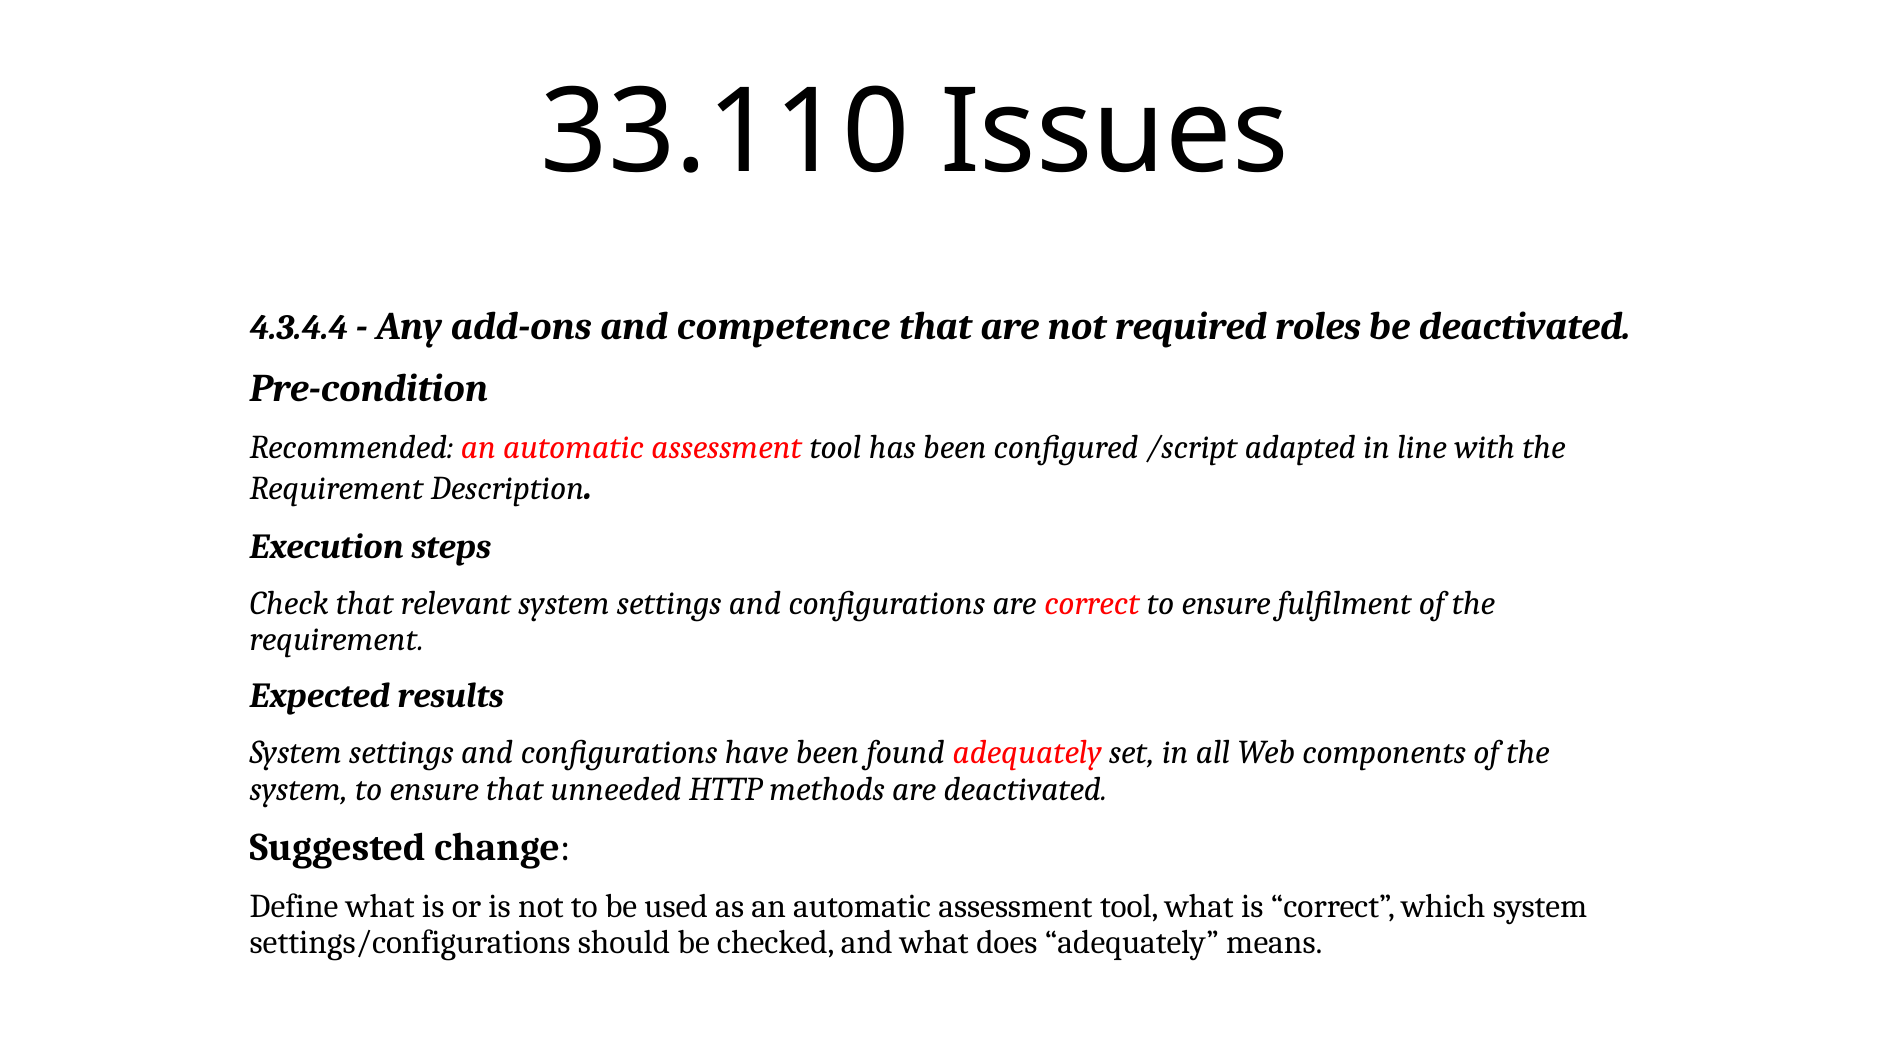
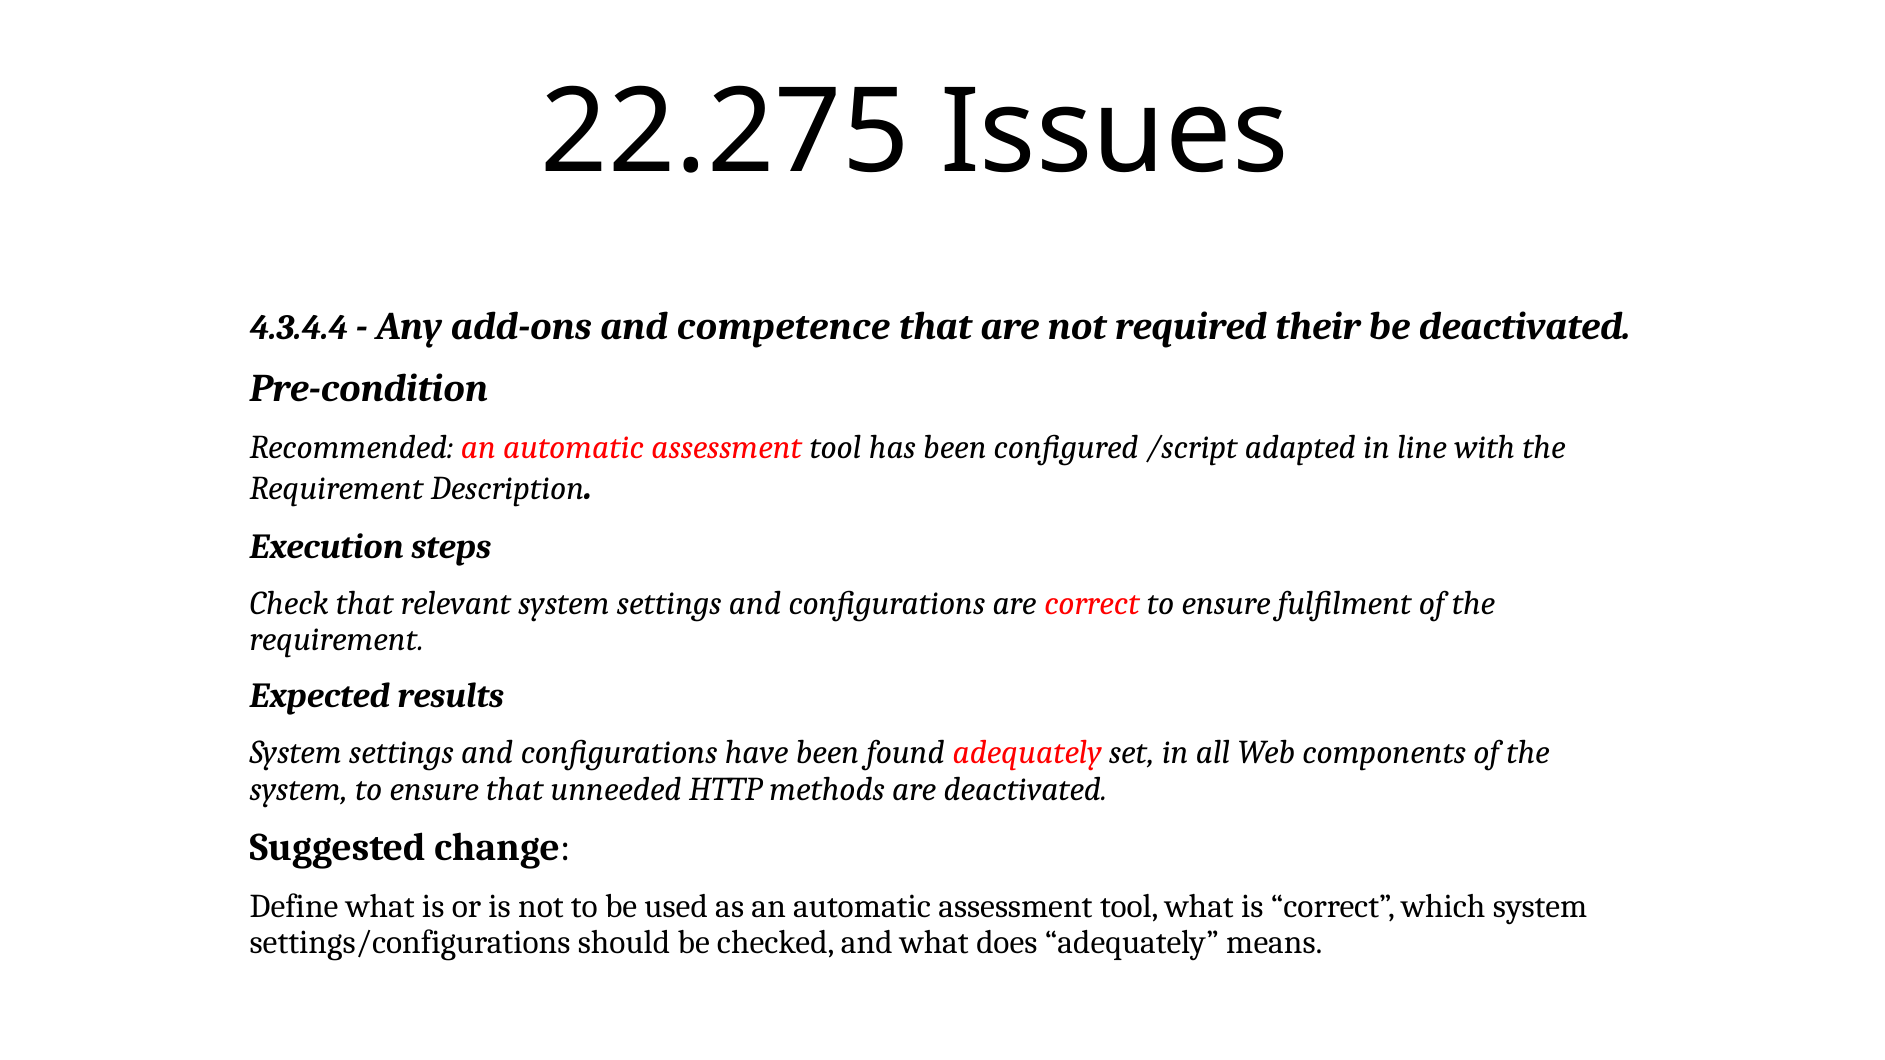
33.110: 33.110 -> 22.275 (725, 133)
roles: roles -> their (1318, 327)
